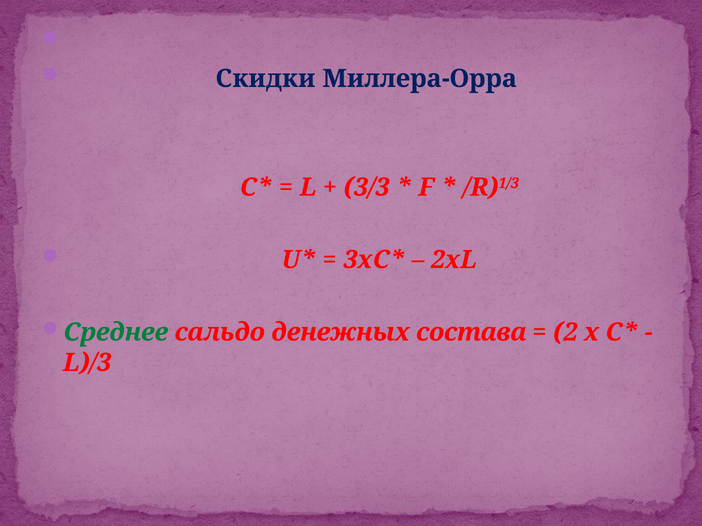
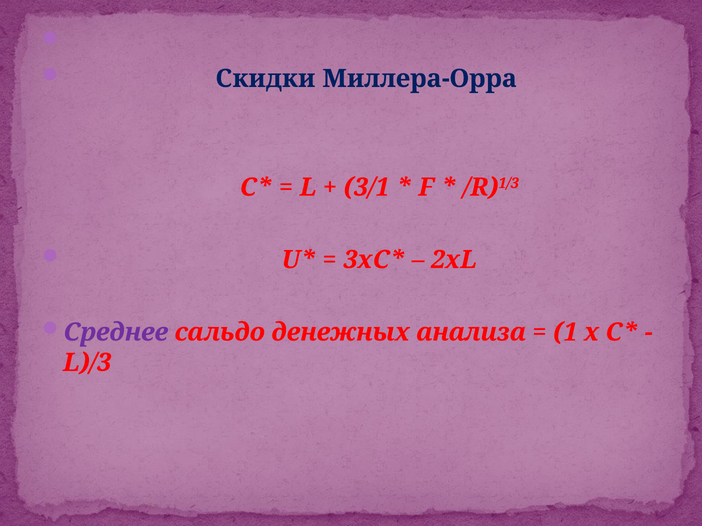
3/3: 3/3 -> 3/1 (367, 187)
Среднее colour: green -> purple (116, 333)
состава: состава -> анализа (471, 333)
2: 2 -> 1 (565, 333)
